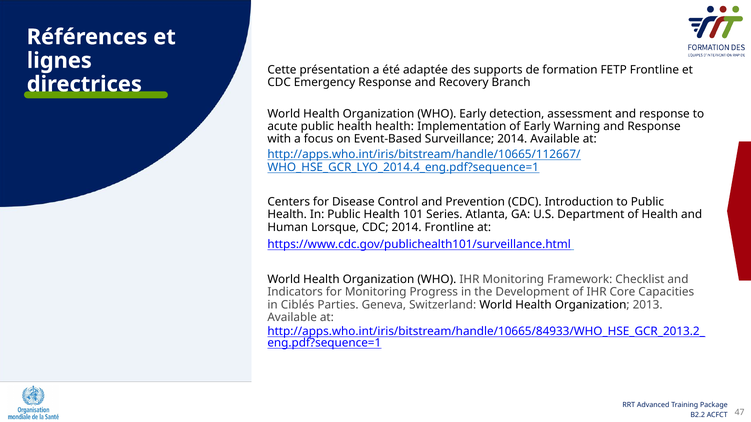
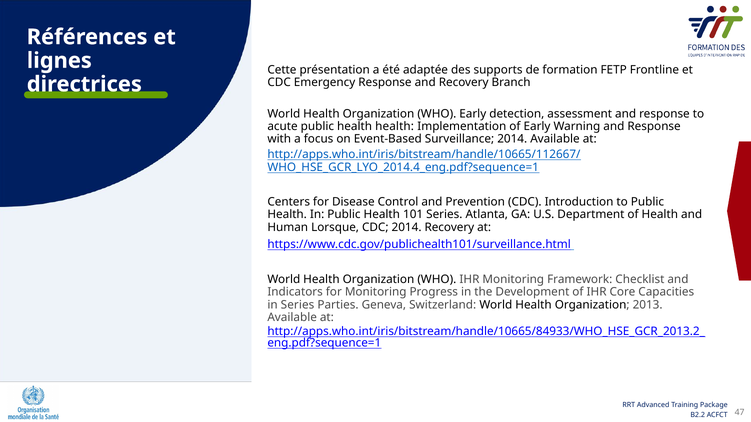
2014 Frontline: Frontline -> Recovery (449, 228)
in Ciblés: Ciblés -> Series (298, 305)
